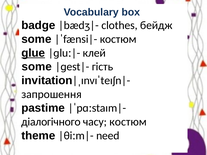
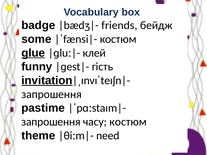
clothes: clothes -> friends (119, 25)
some: some -> funny (37, 67)
invitation underline: none -> present (47, 81)
діалогічного: діалогічного -> запрошення (51, 122)
